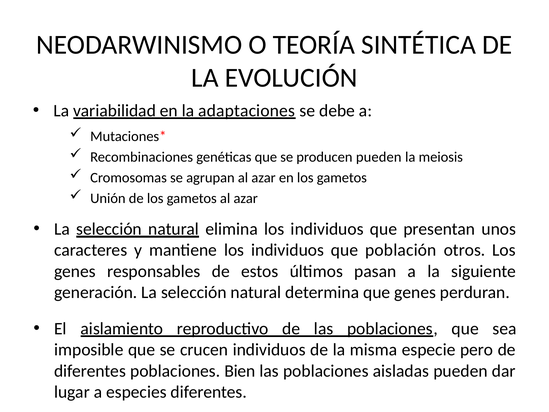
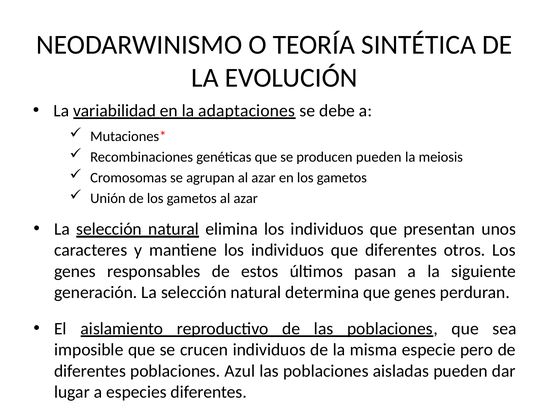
que población: población -> diferentes (401, 250)
Bien: Bien -> Azul (240, 371)
